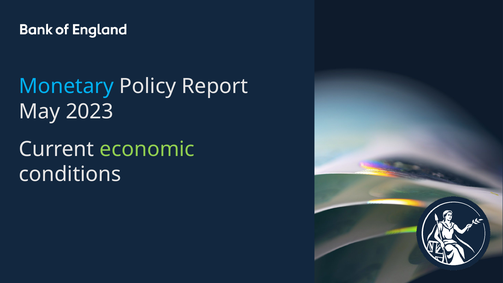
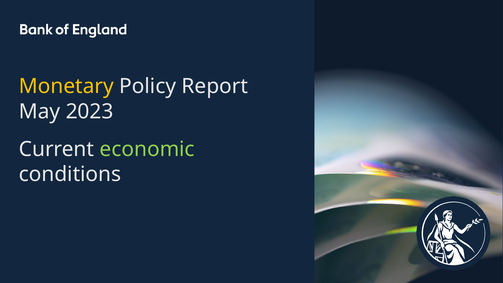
Monetary colour: light blue -> yellow (66, 86)
